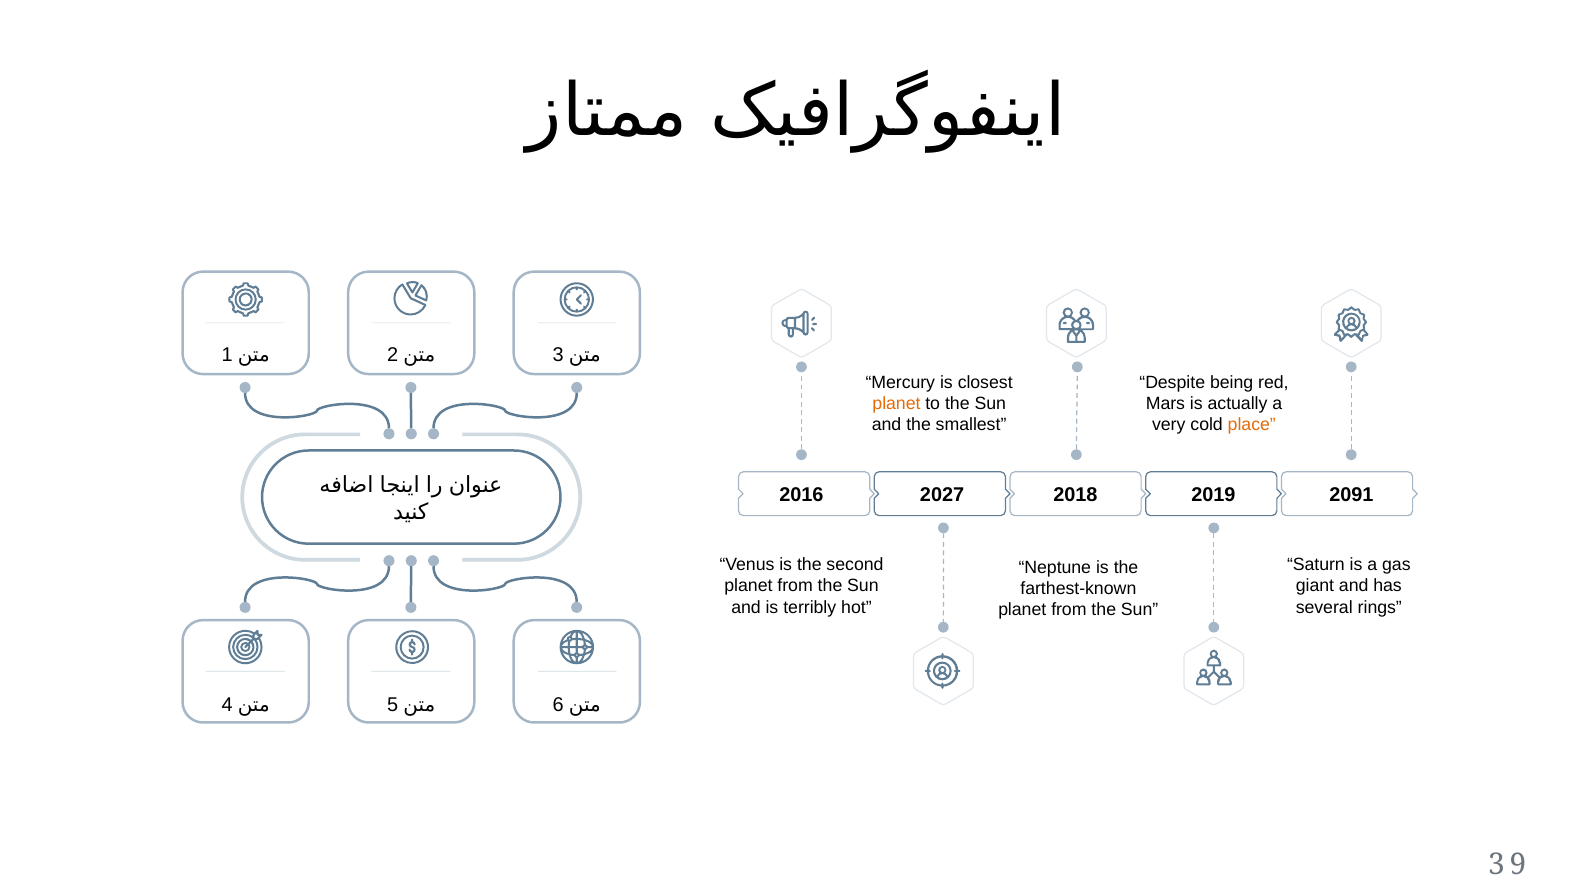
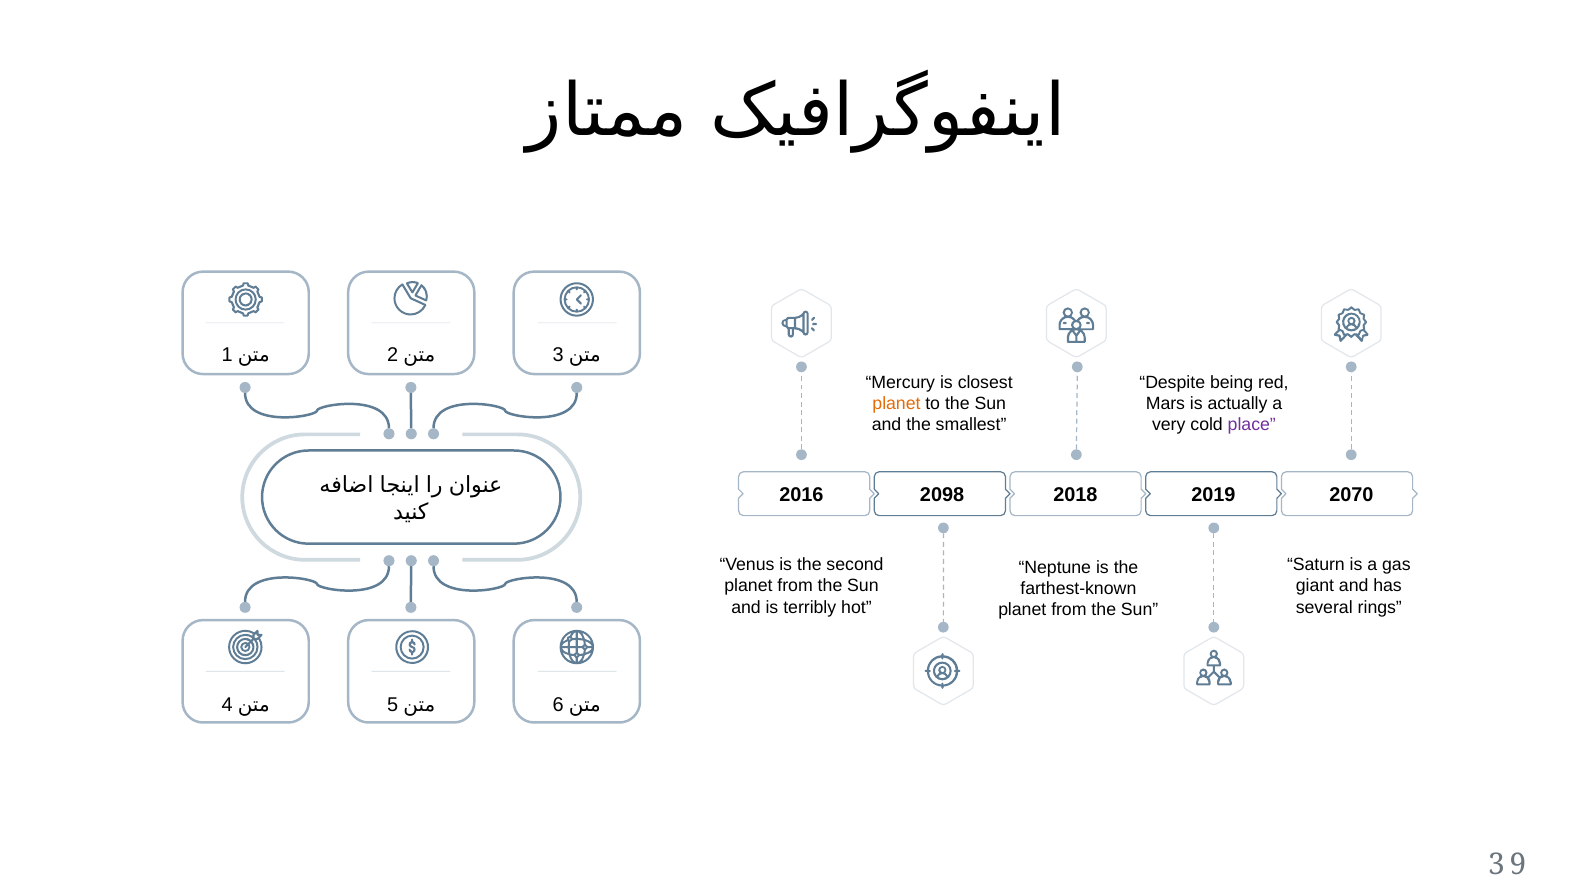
place colour: orange -> purple (1252, 425)
2027: 2027 -> 2098 (942, 495)
2091: 2091 -> 2070 (1351, 495)
